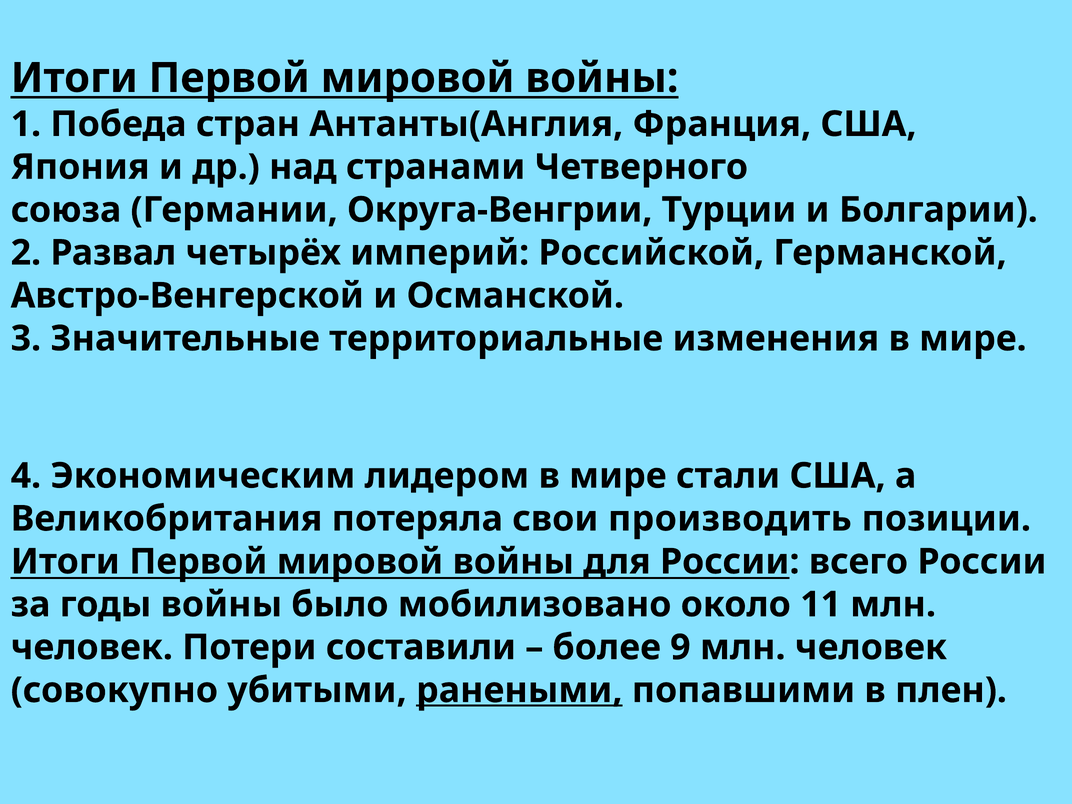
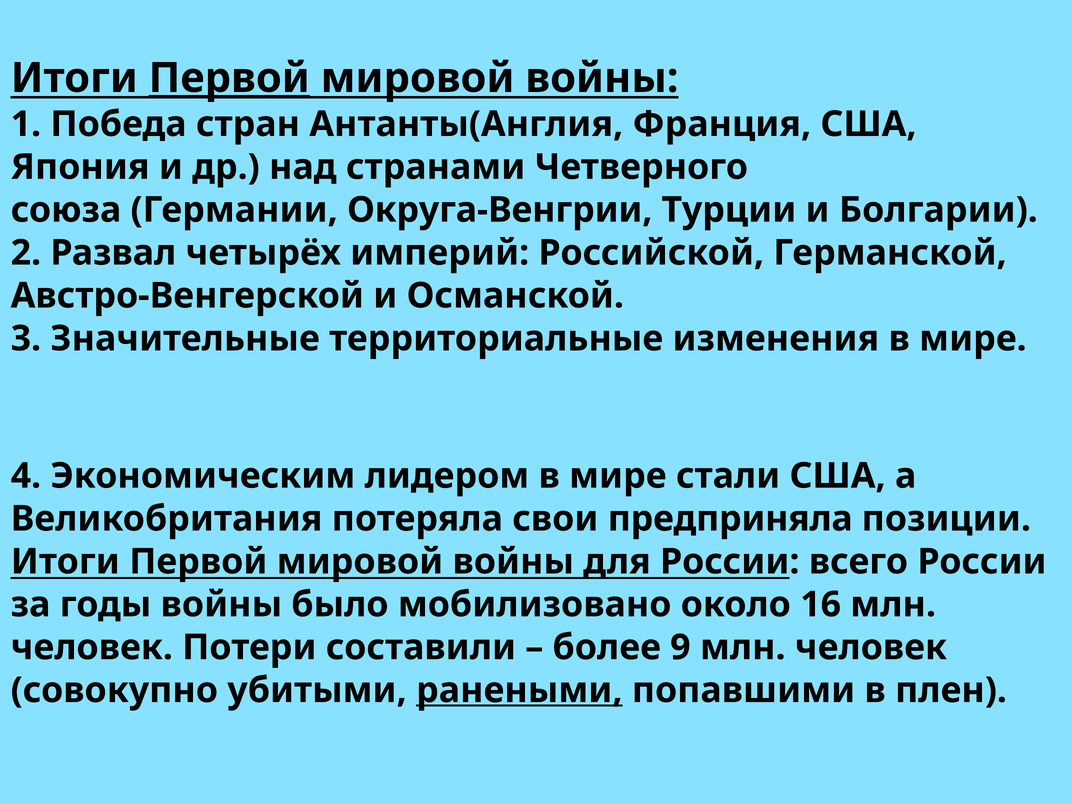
Первой underline: none -> present (229, 78)
производить: производить -> предприняла (730, 519)
11: 11 -> 16 (821, 605)
